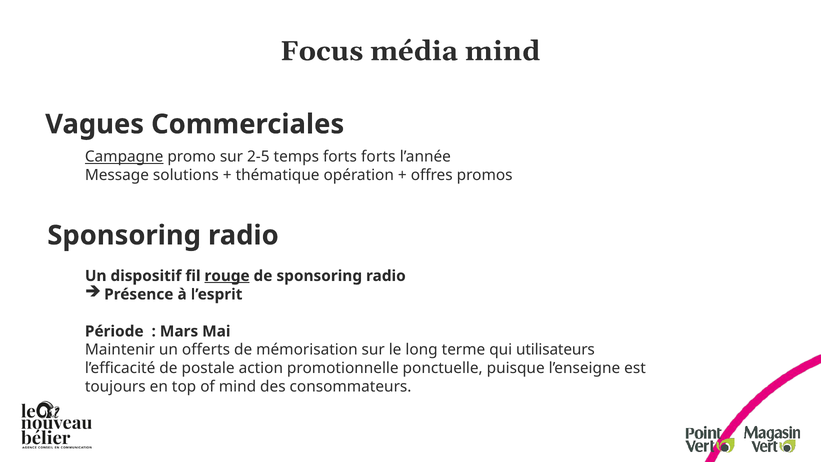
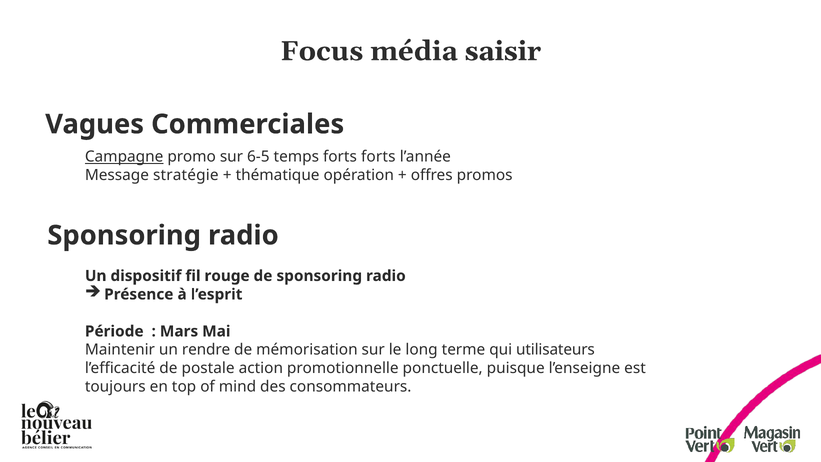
média mind: mind -> saisir (503, 51)
2-5: 2-5 -> 6-5 (258, 157)
solutions: solutions -> stratégie (186, 175)
rouge underline: present -> none (227, 276)
offerts: offerts -> rendre (206, 350)
